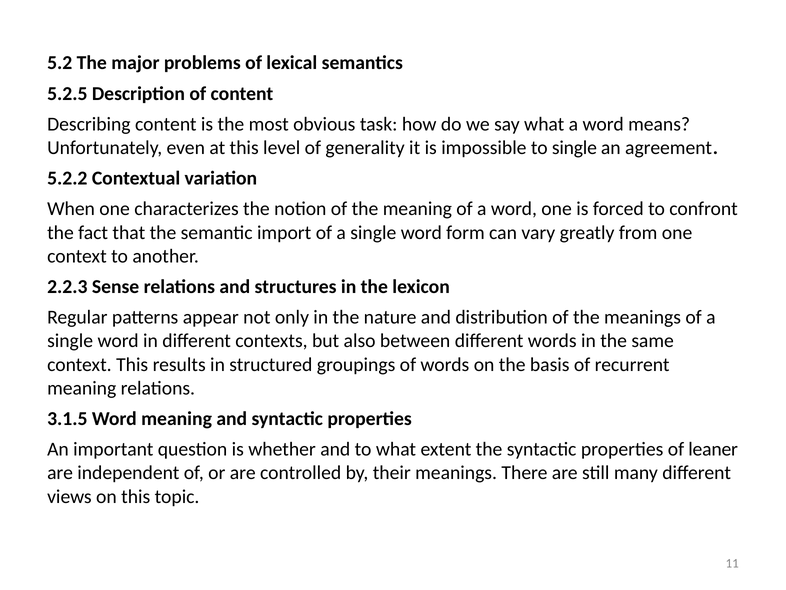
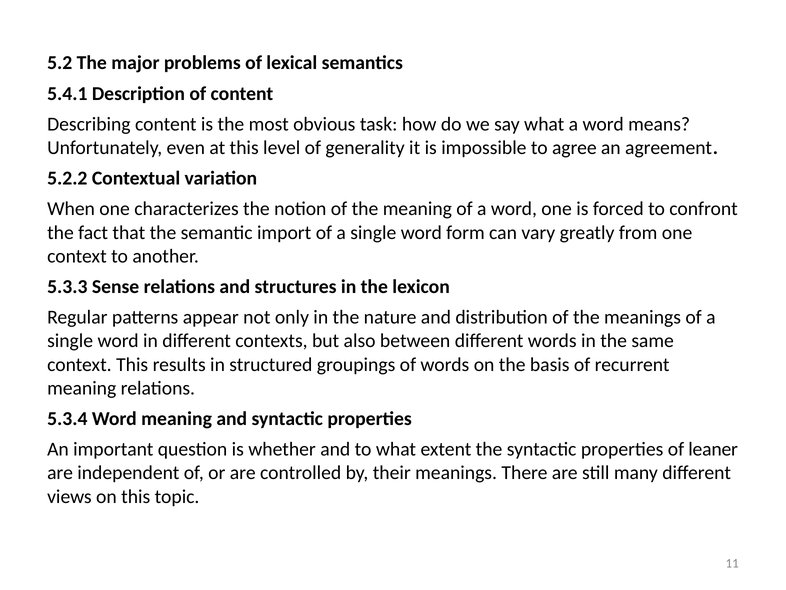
5.2.5: 5.2.5 -> 5.4.1 (67, 94)
to single: single -> agree (574, 148)
2.2.3: 2.2.3 -> 5.3.3 (67, 287)
3.1.5: 3.1.5 -> 5.3.4 (67, 418)
